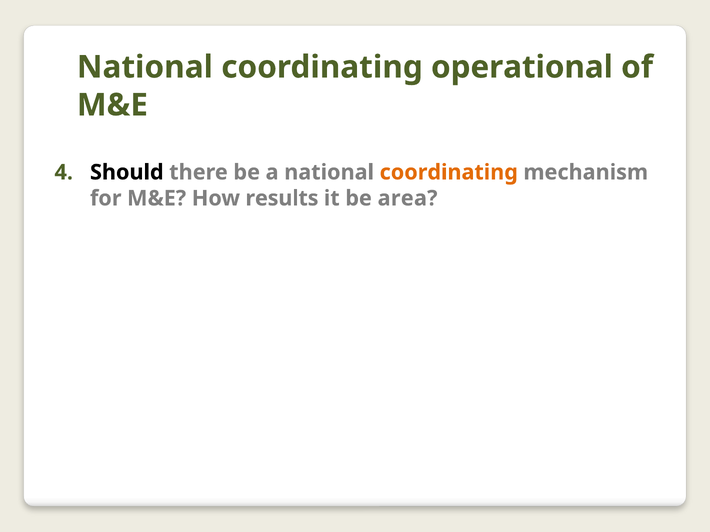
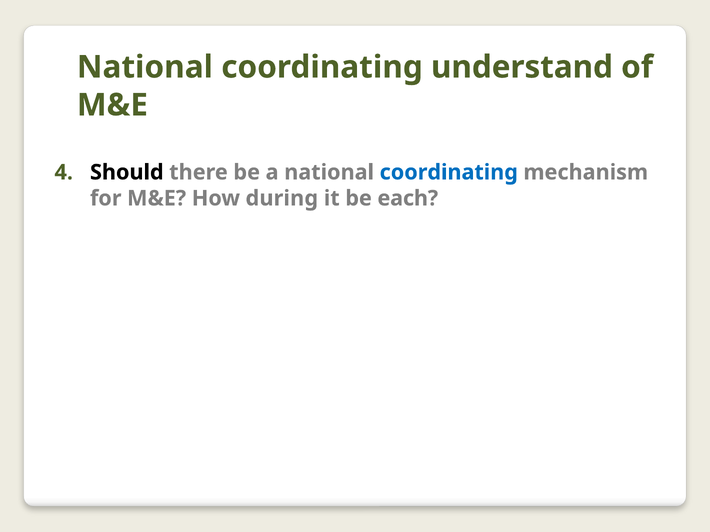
operational: operational -> understand (522, 67)
coordinating colour: orange -> blue (449, 172)
results: results -> during (282, 198)
area: area -> each (408, 198)
